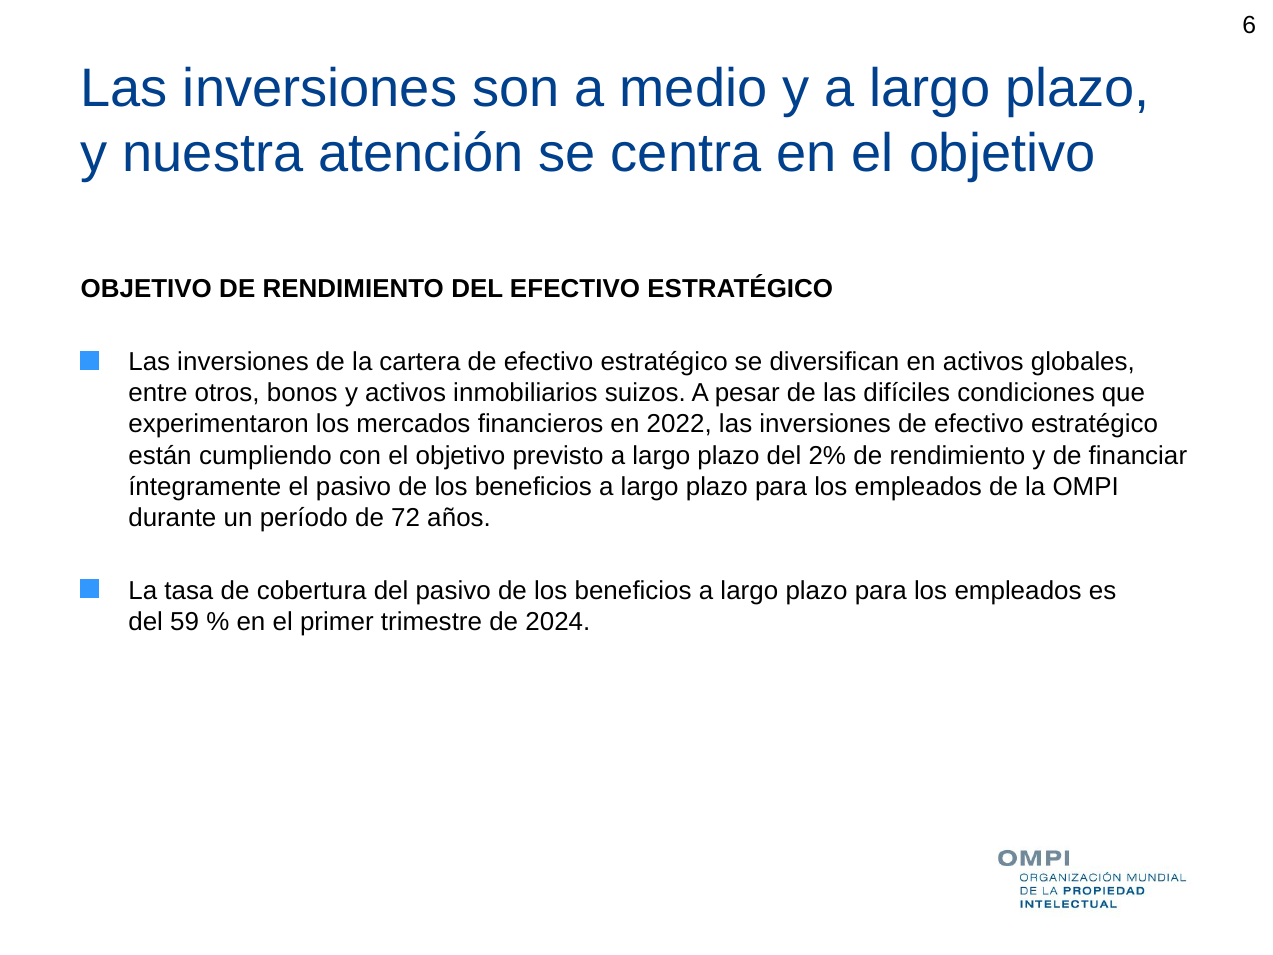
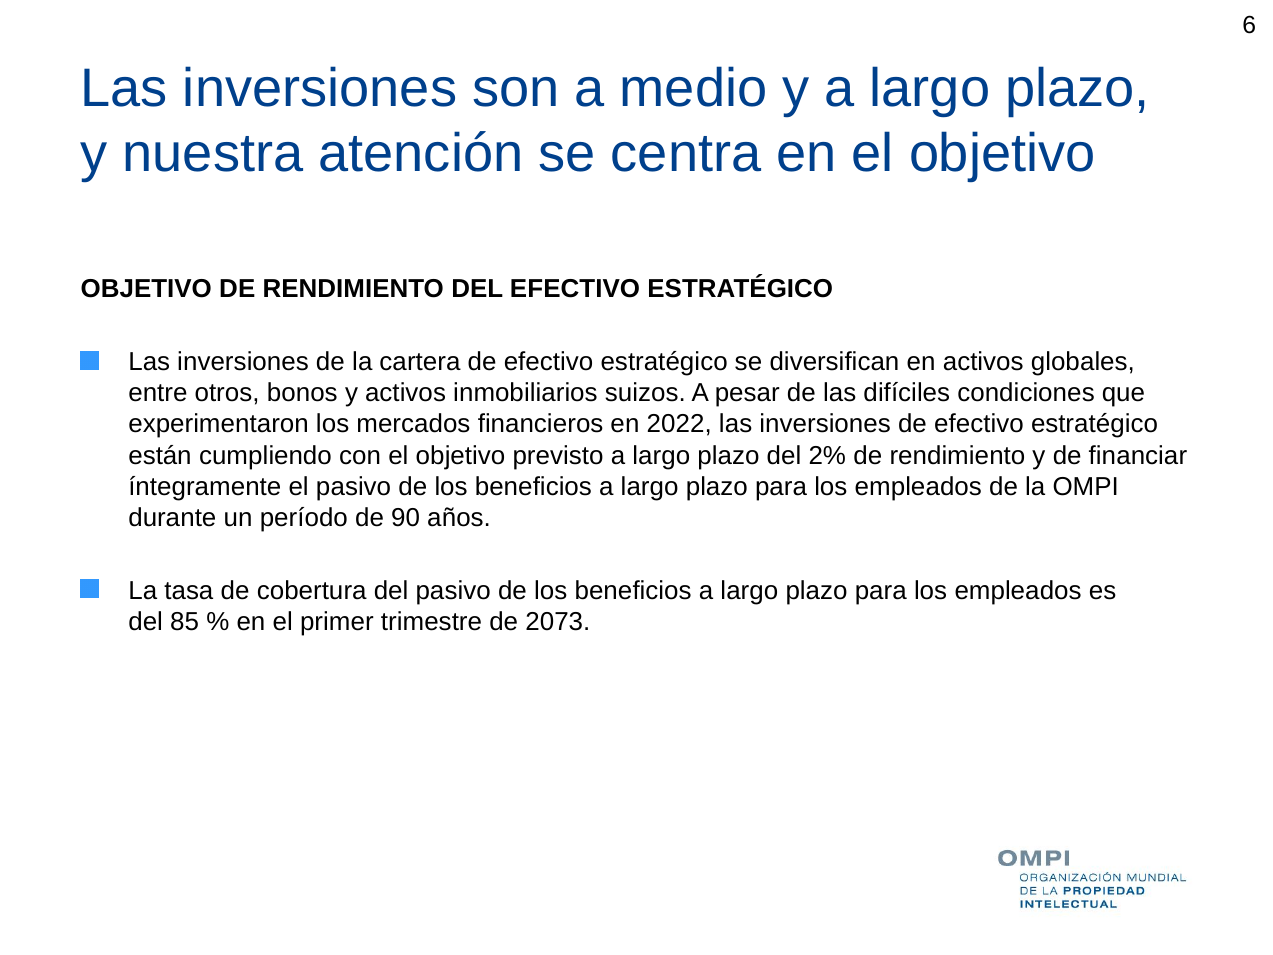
72: 72 -> 90 (406, 518)
59: 59 -> 85 (185, 622)
2024: 2024 -> 2073 (558, 622)
